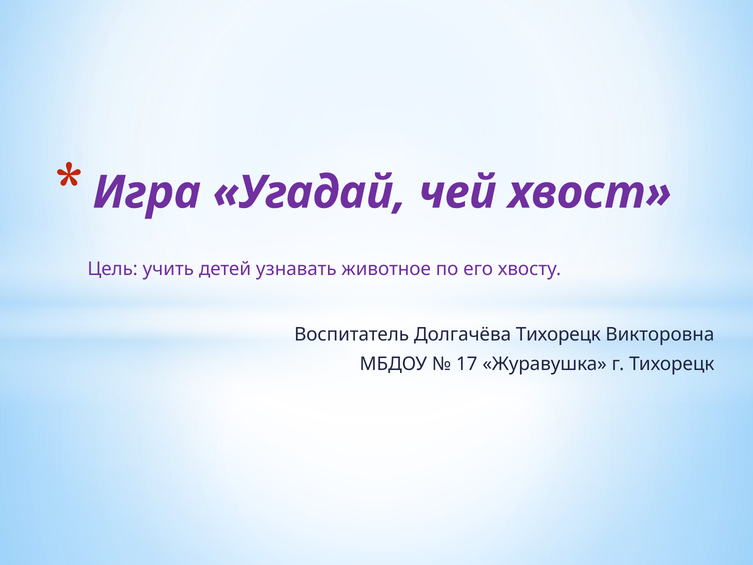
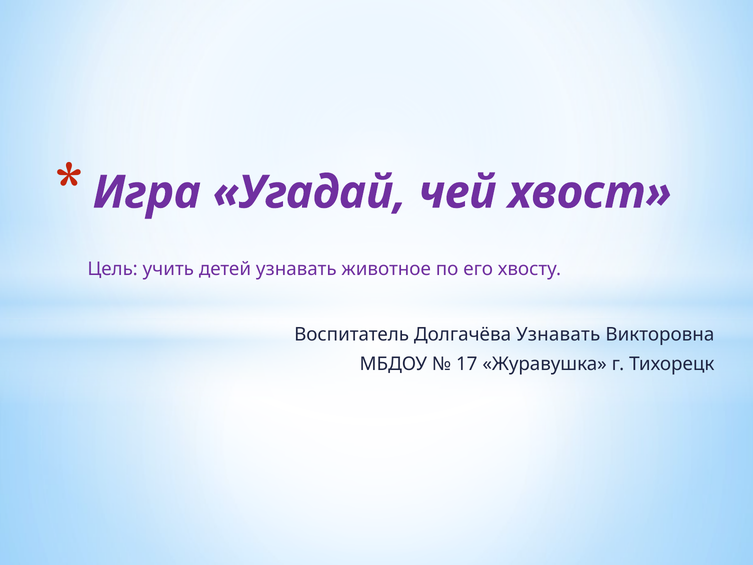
Долгачёва Тихорецк: Тихорецк -> Узнавать (558, 334)
